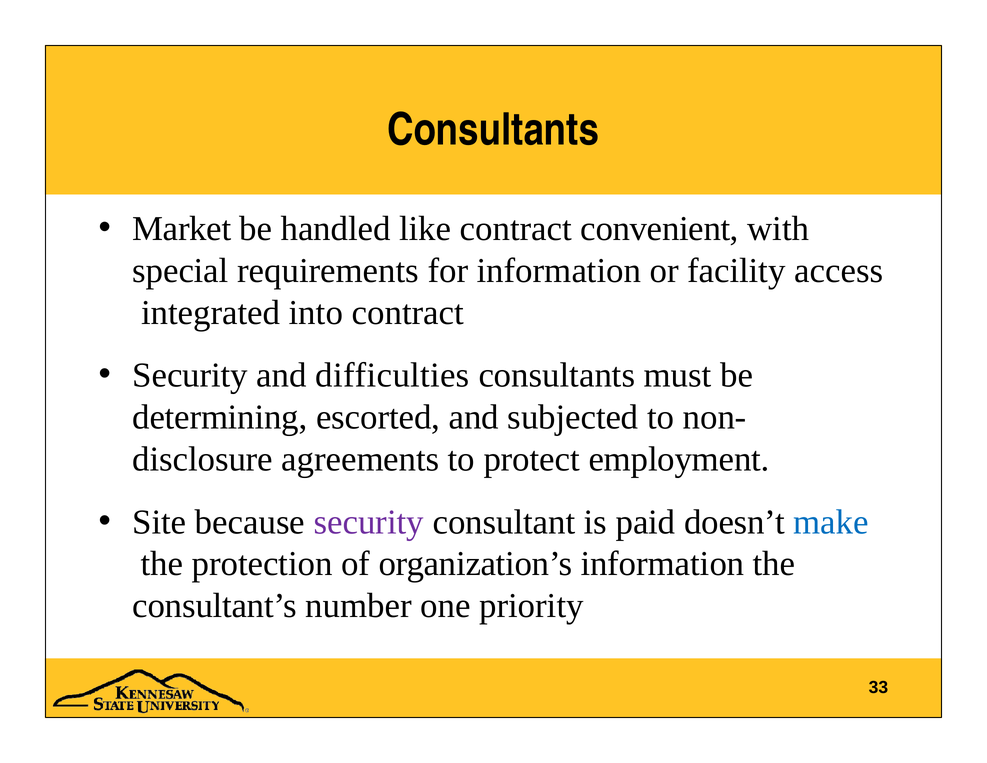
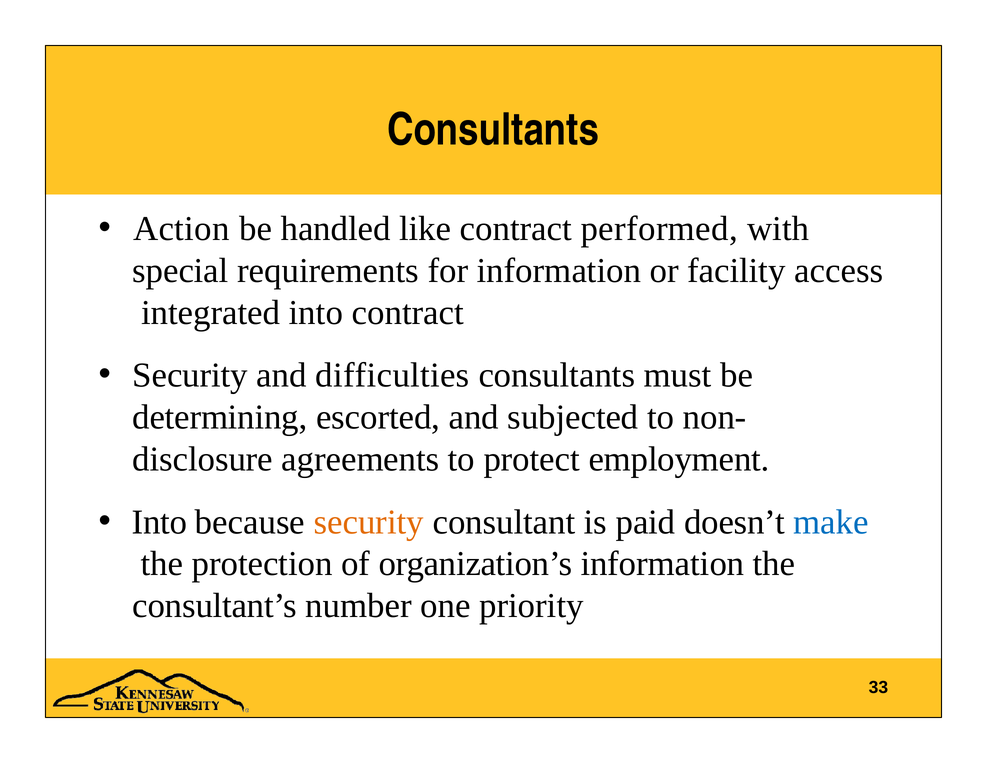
Market: Market -> Action (181, 229)
convenient: convenient -> performed (659, 229)
Site: Site -> Into (159, 522)
security colour: purple -> orange (369, 522)
